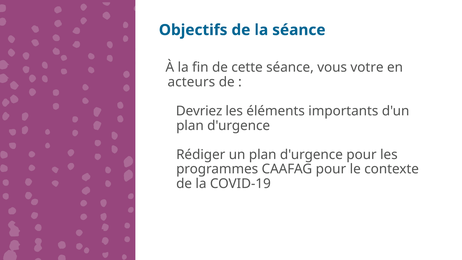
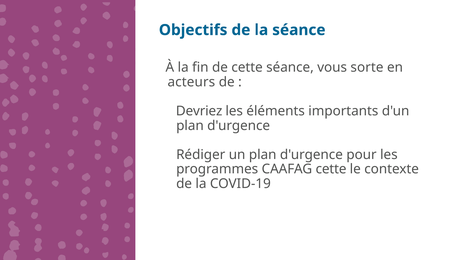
votre: votre -> sorte (367, 67)
CAAFAG pour: pour -> cette (331, 169)
